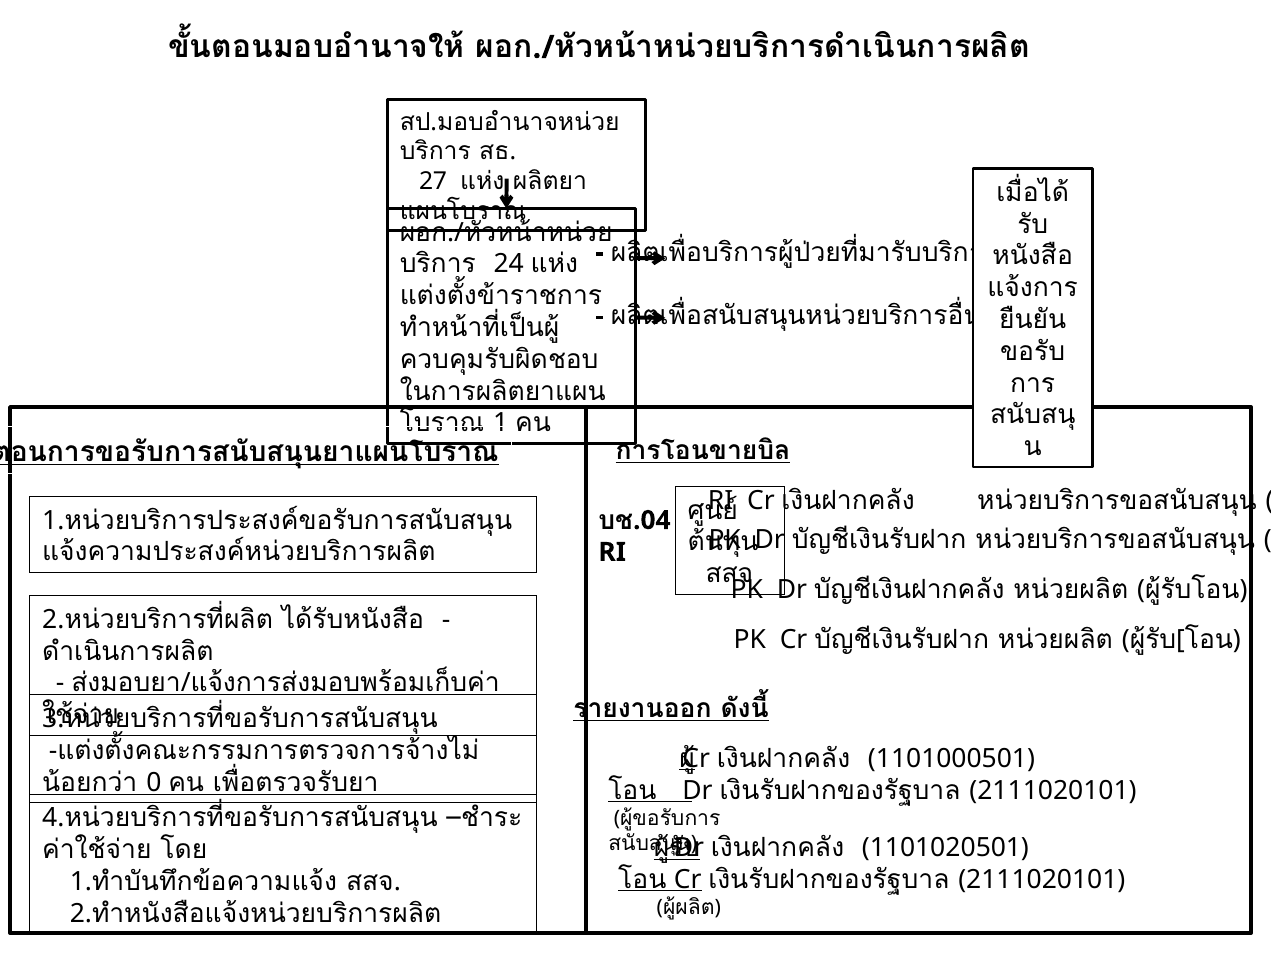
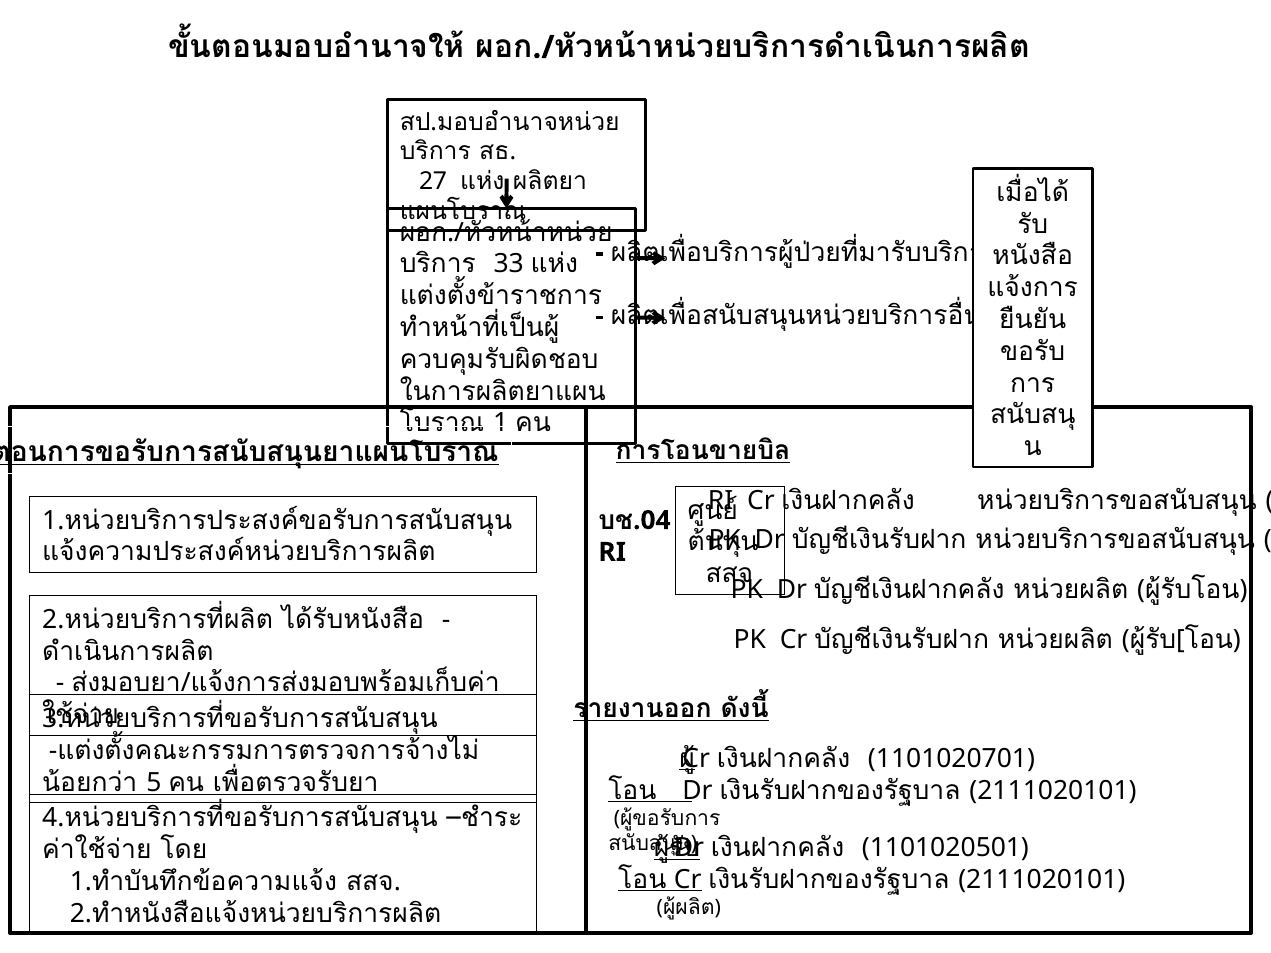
24: 24 -> 33 (509, 264)
1101000501: 1101000501 -> 1101020701 (951, 759)
0: 0 -> 5 (154, 783)
